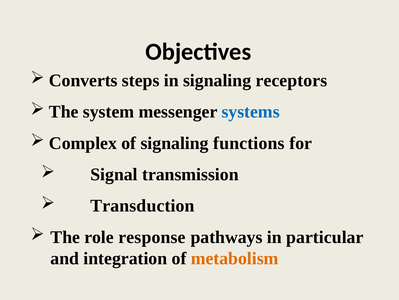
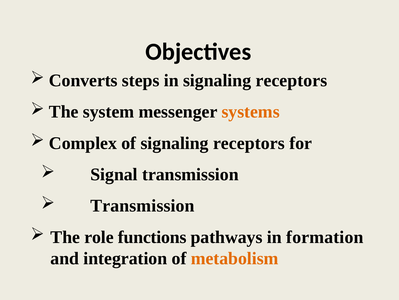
systems colour: blue -> orange (251, 112)
of signaling functions: functions -> receptors (249, 143)
Transduction: Transduction -> Transmission (142, 205)
response: response -> functions (152, 237)
particular: particular -> formation (325, 237)
